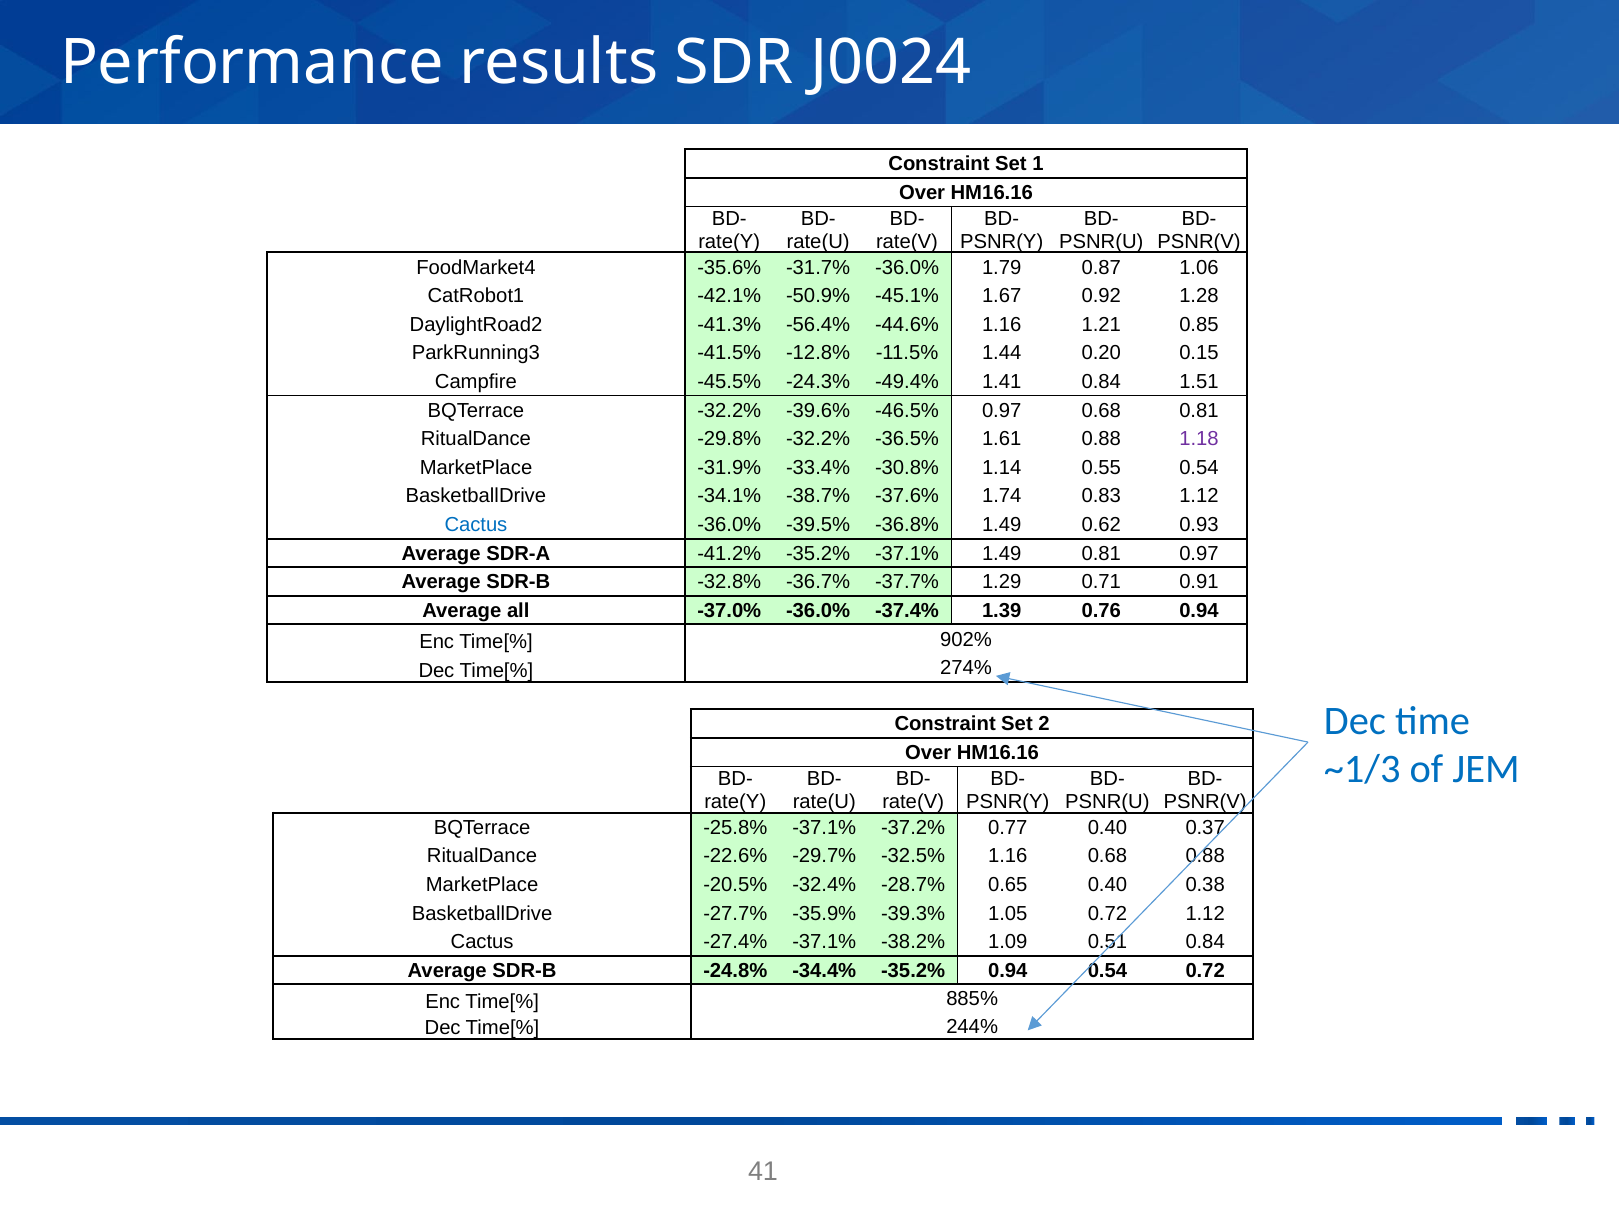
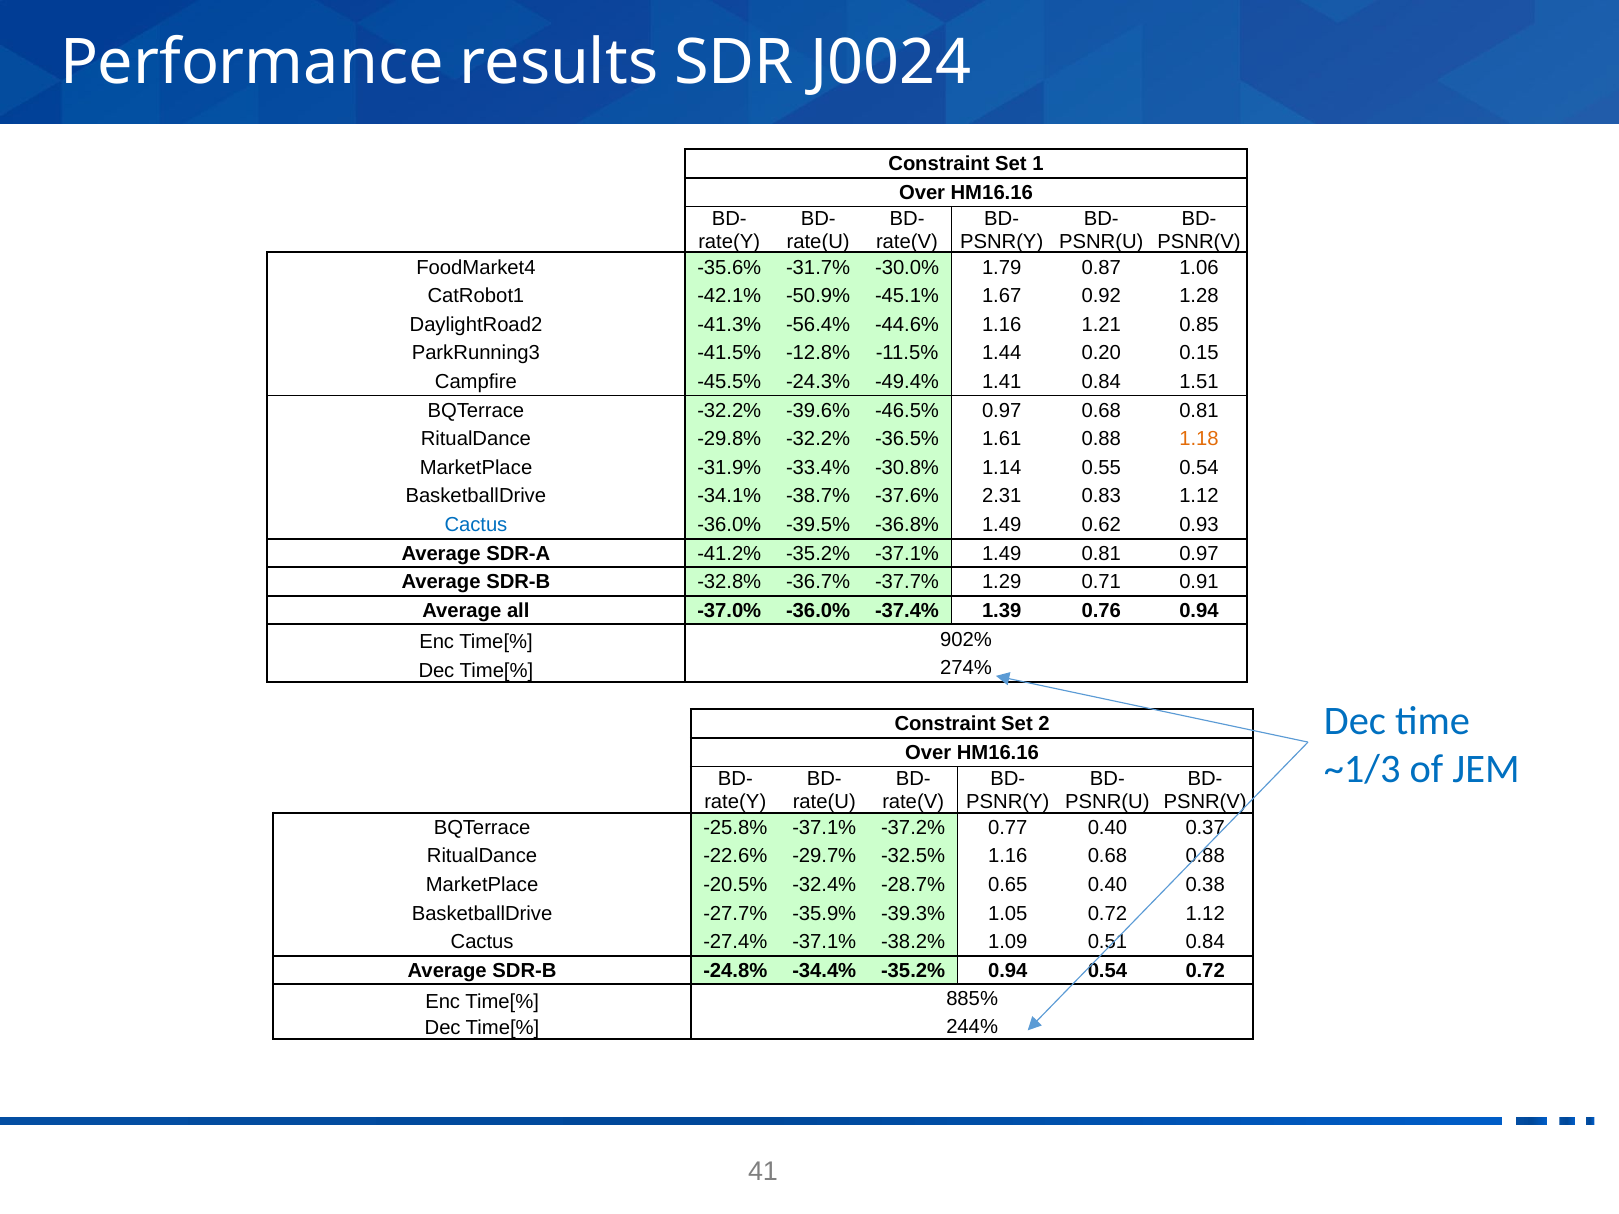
-31.7% -36.0%: -36.0% -> -30.0% (907, 267)
1.18 colour: purple -> orange (1199, 439)
1.74: 1.74 -> 2.31 (1002, 496)
